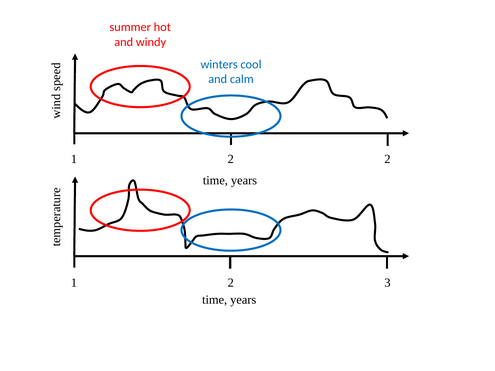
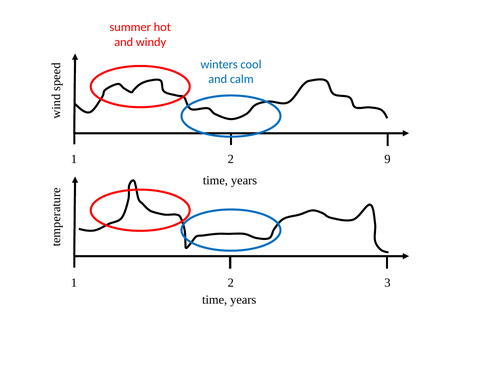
2 2: 2 -> 9 (387, 159)
